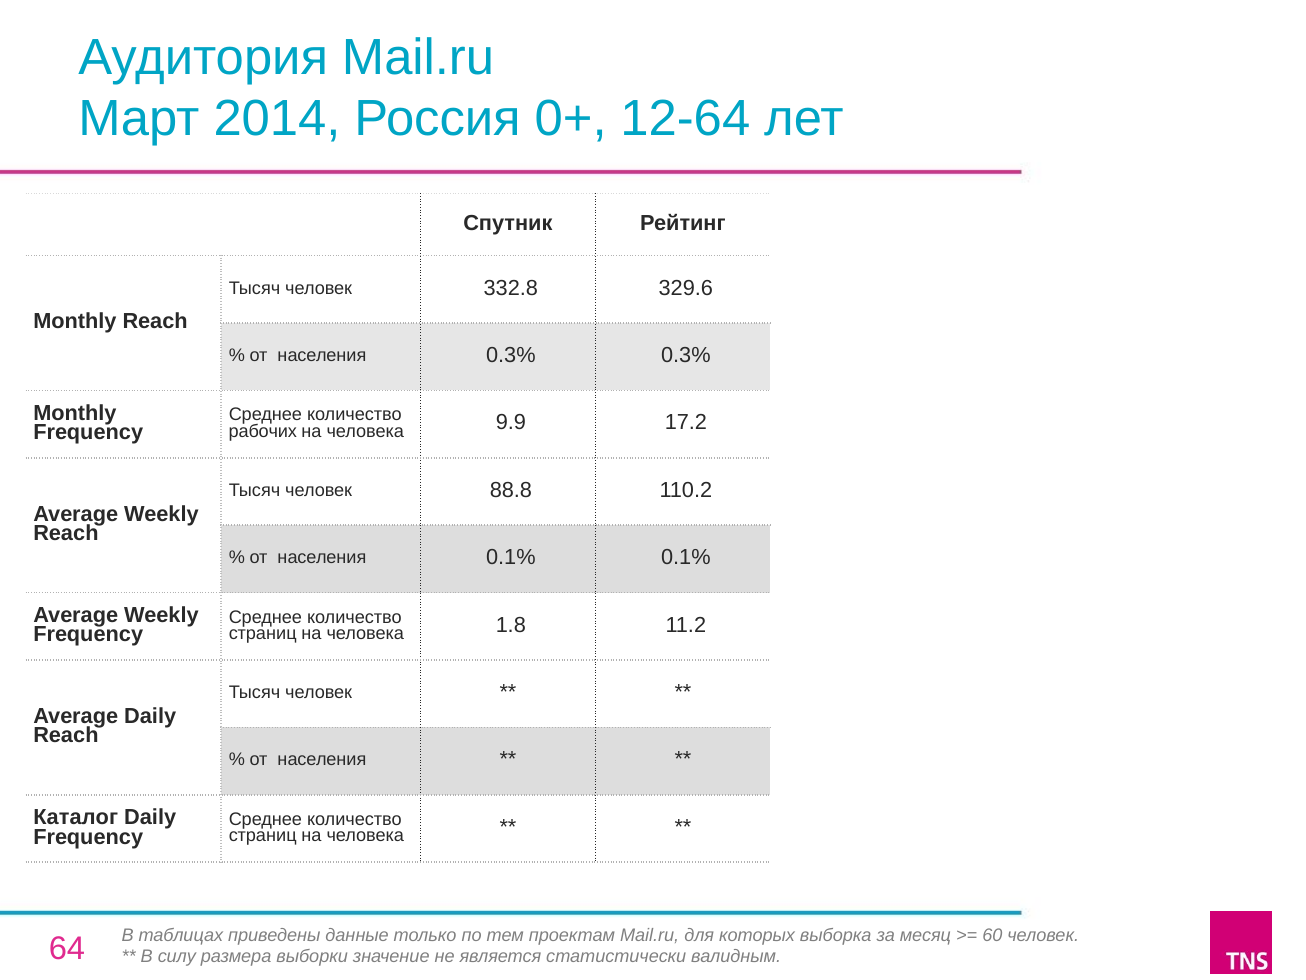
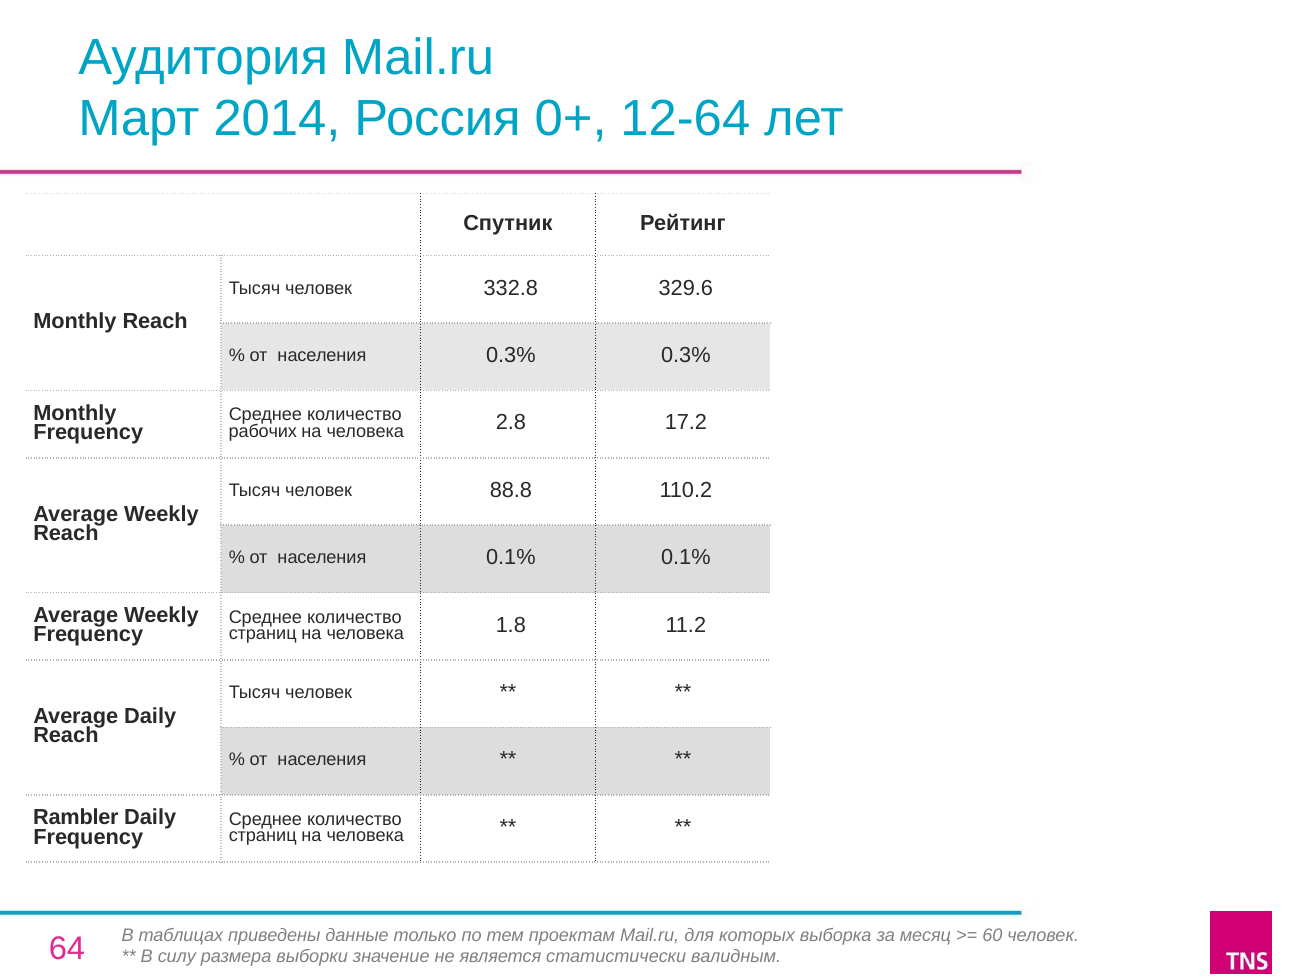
9.9: 9.9 -> 2.8 (511, 423)
Каталог: Каталог -> Rambler (76, 817)
